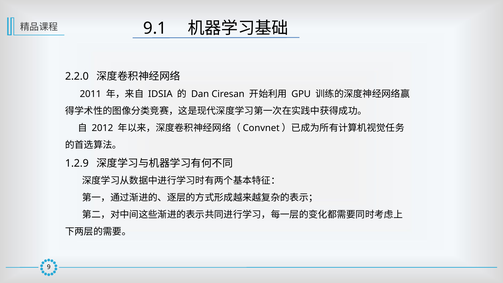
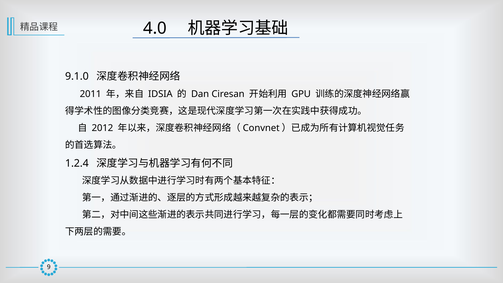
9.1: 9.1 -> 4.0 (155, 28)
2.2.0: 2.2.0 -> 9.1.0 (77, 76)
1.2.9: 1.2.9 -> 1.2.4 (77, 163)
